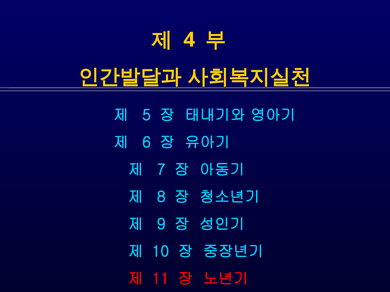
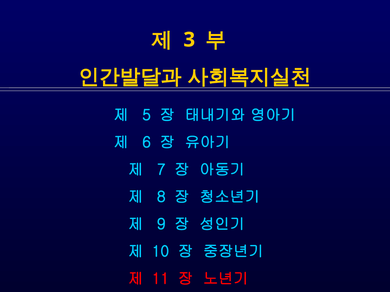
4: 4 -> 3 (189, 40)
